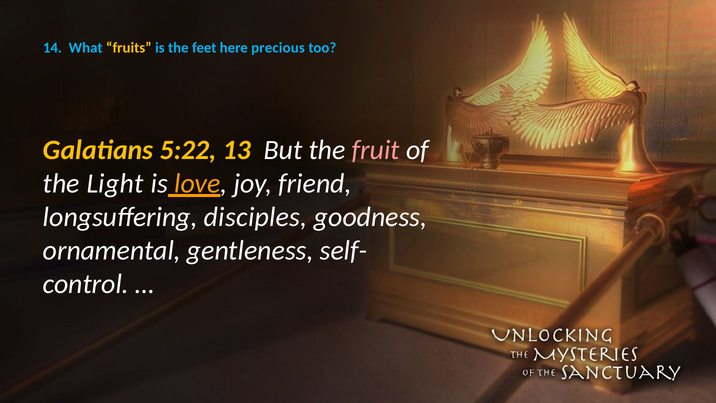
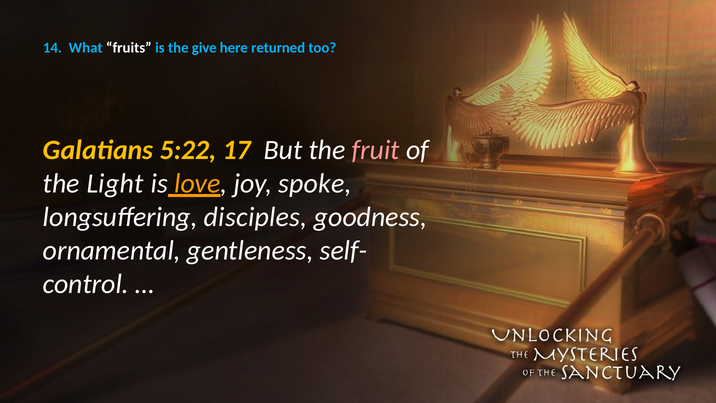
fruits colour: yellow -> white (129, 48)
feet: feet -> give (204, 48)
precious: precious -> returned (278, 48)
13: 13 -> 17 (237, 150)
friend: friend -> spoke (315, 183)
